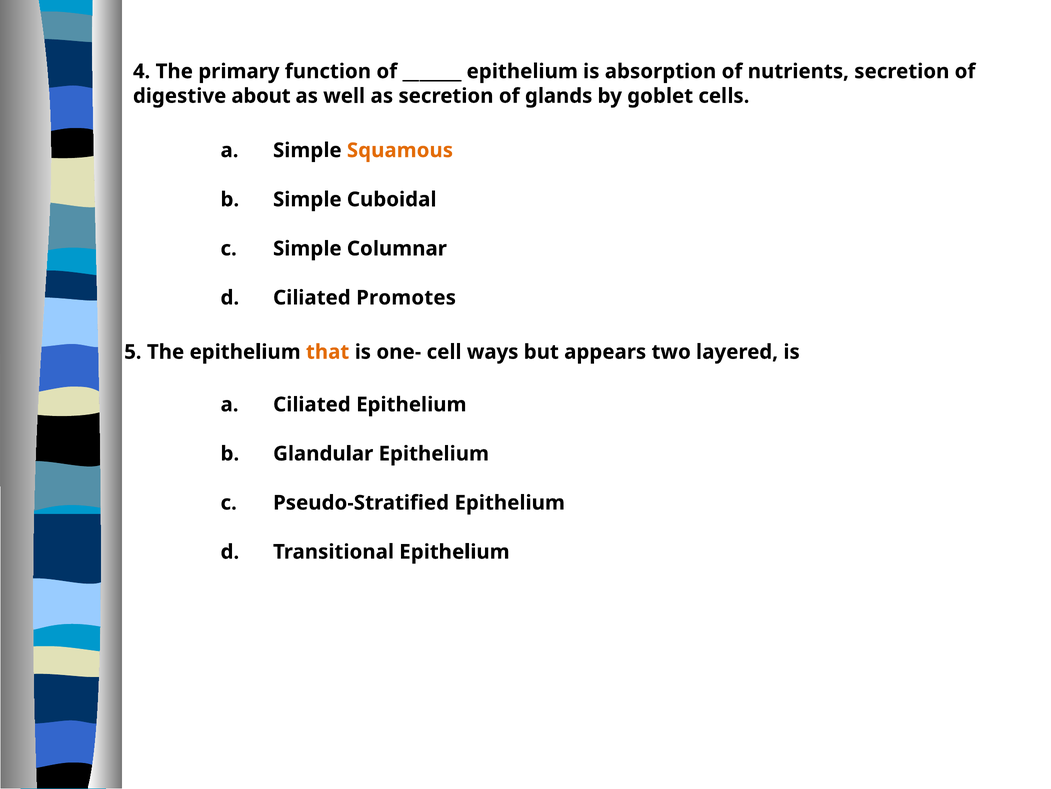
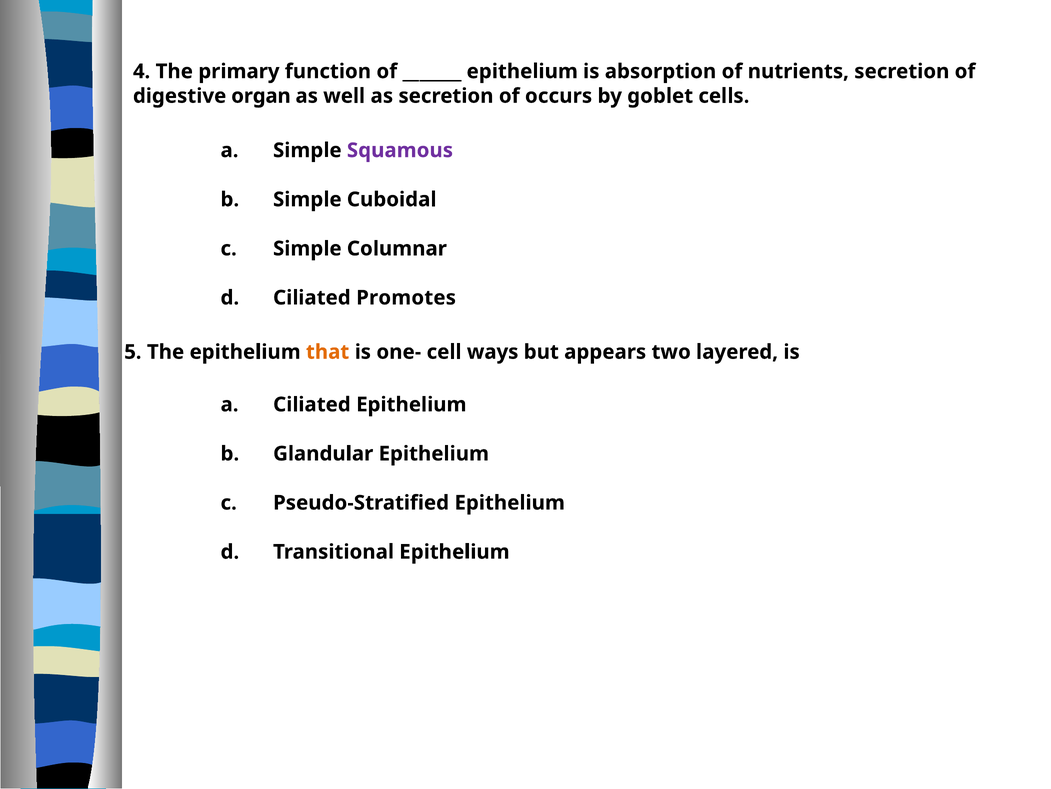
about: about -> organ (261, 96)
glands: glands -> occurs (559, 96)
Squamous colour: orange -> purple (400, 150)
